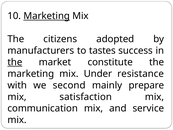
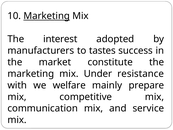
citizens: citizens -> interest (60, 39)
the underline: present -> none (15, 62)
second: second -> welfare (69, 85)
satisfaction: satisfaction -> competitive (86, 97)
